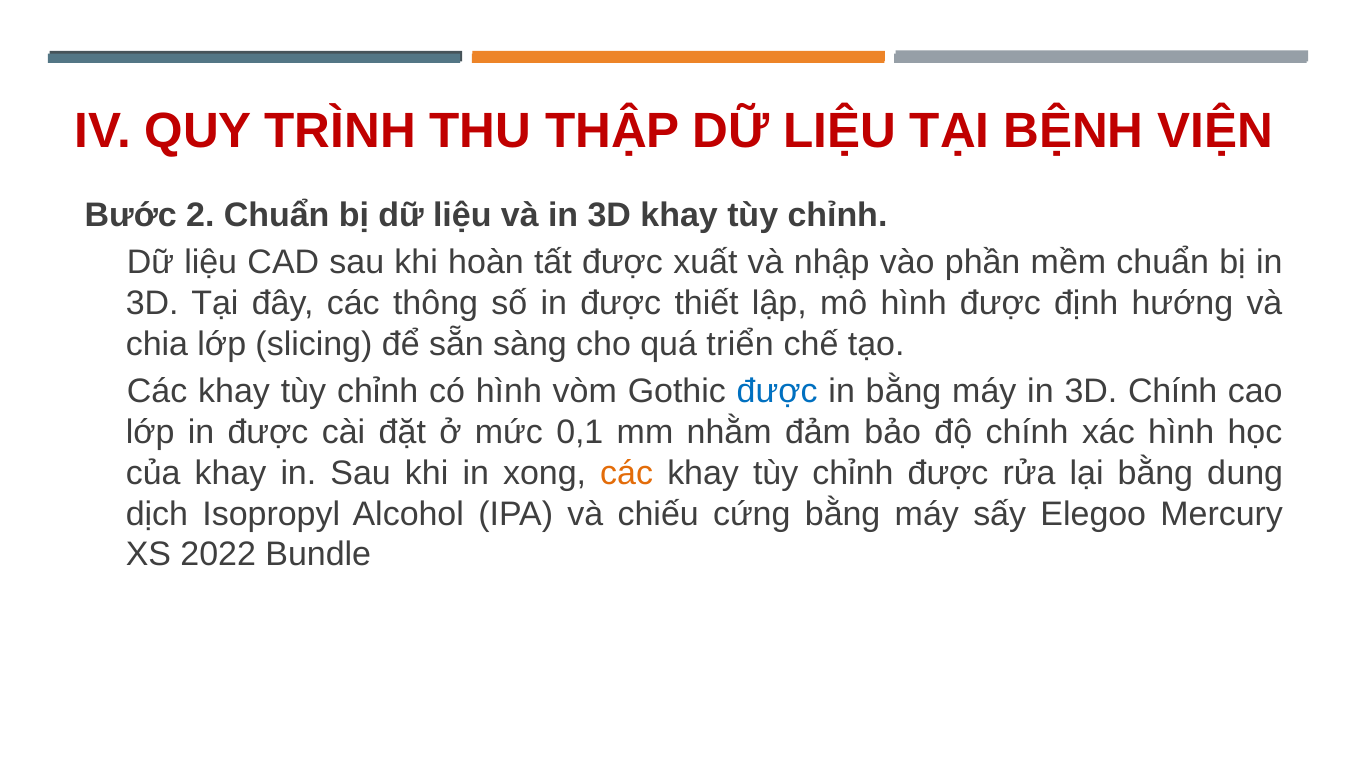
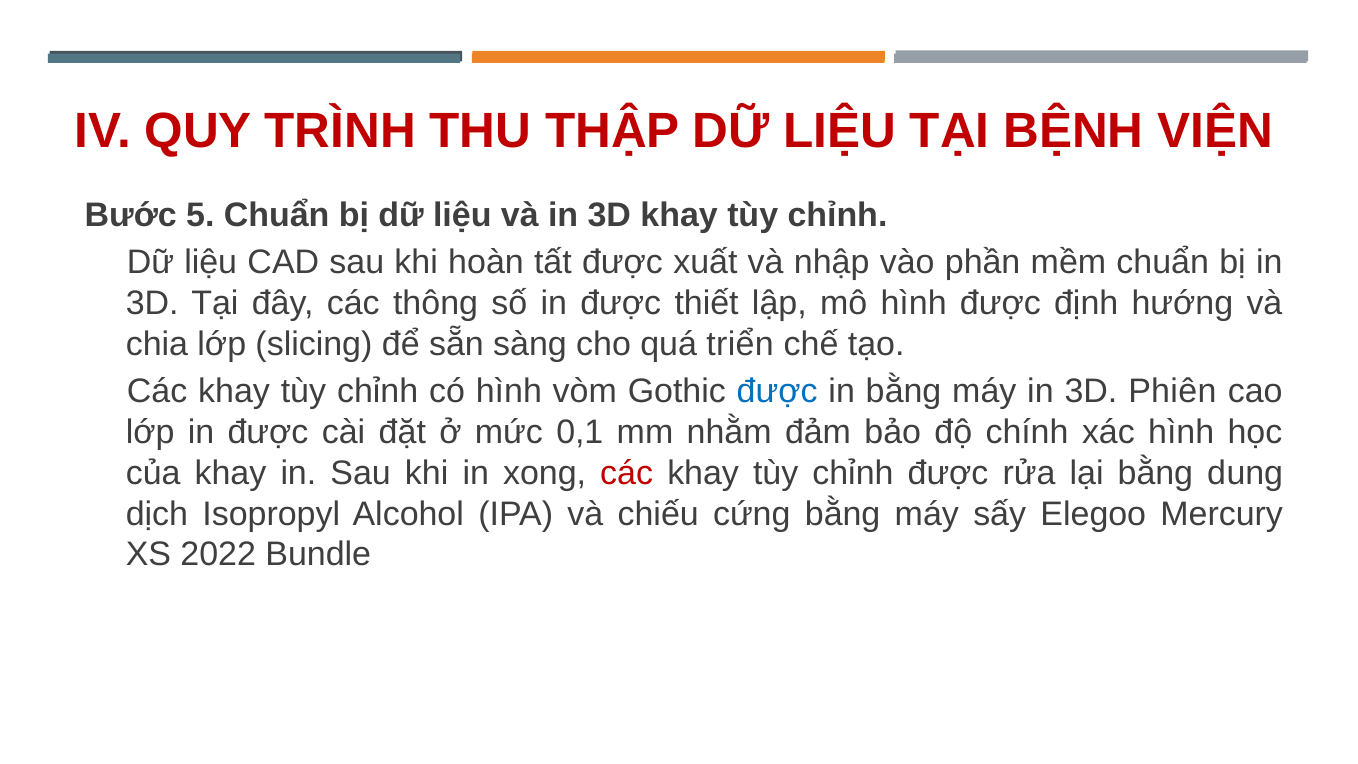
2: 2 -> 5 (200, 215)
3D Chính: Chính -> Phiên (1172, 392)
các colour: orange -> red (627, 473)
